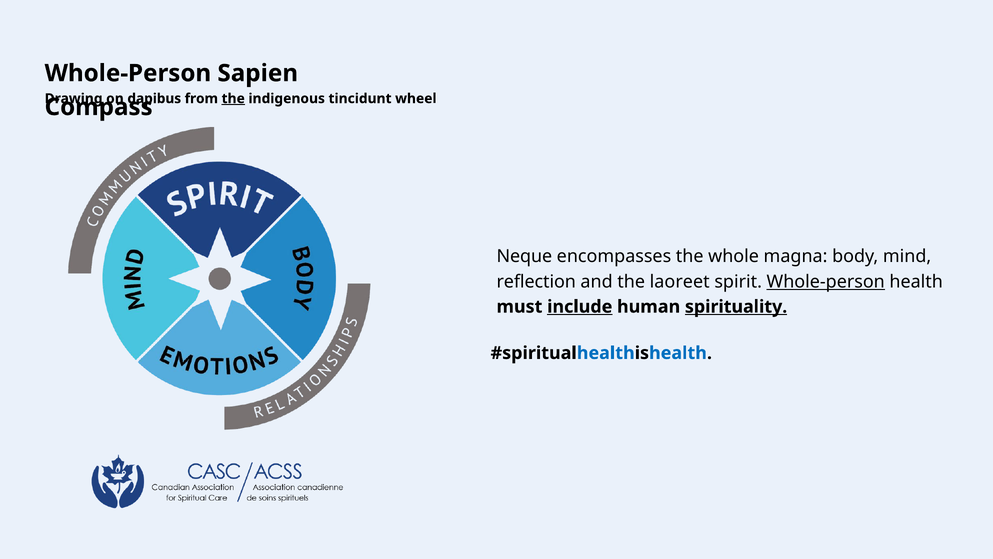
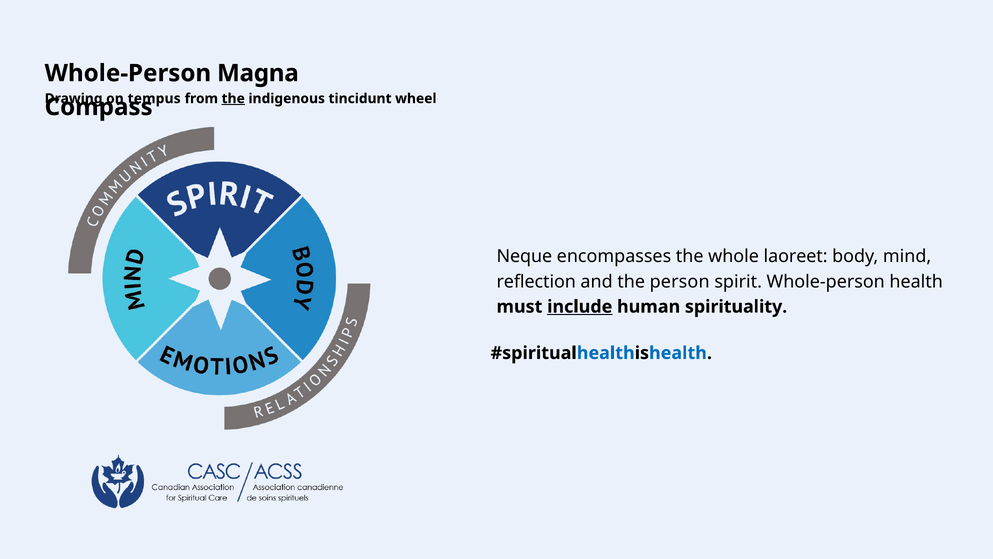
Sapien: Sapien -> Magna (258, 73)
dapibus: dapibus -> tempus (154, 98)
magna: magna -> laoreet (796, 256)
laoreet: laoreet -> person (680, 281)
Whole-person underline: present -> none (826, 281)
spirituality underline: present -> none (736, 307)
